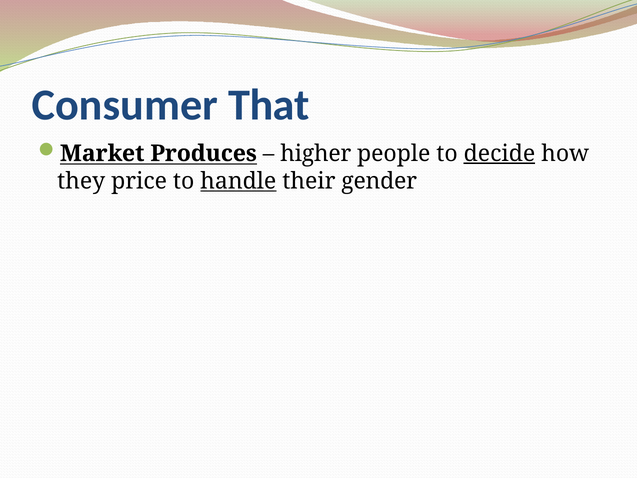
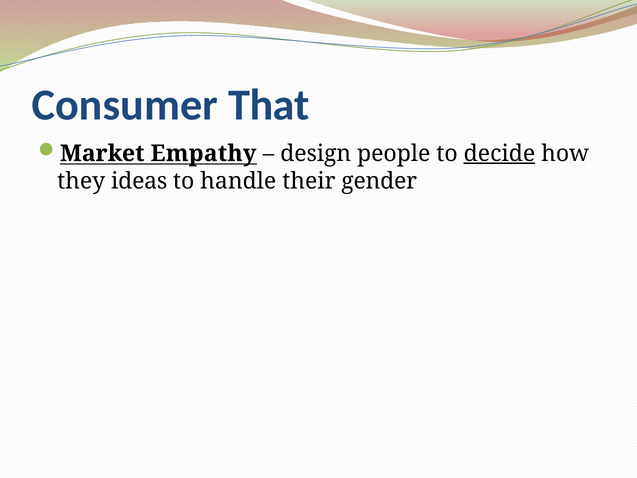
Produces: Produces -> Empathy (203, 153)
higher: higher -> design (316, 153)
price: price -> ideas (139, 181)
handle underline: present -> none (238, 181)
